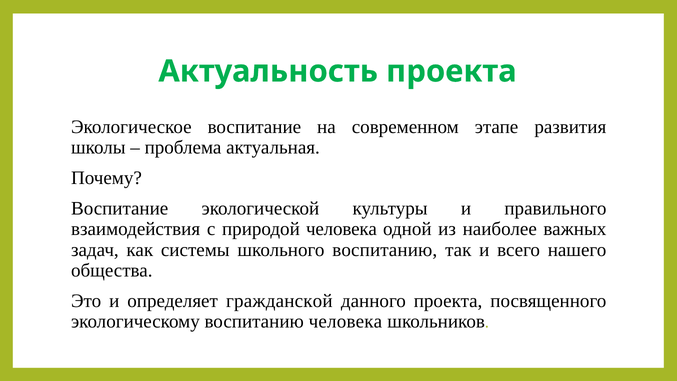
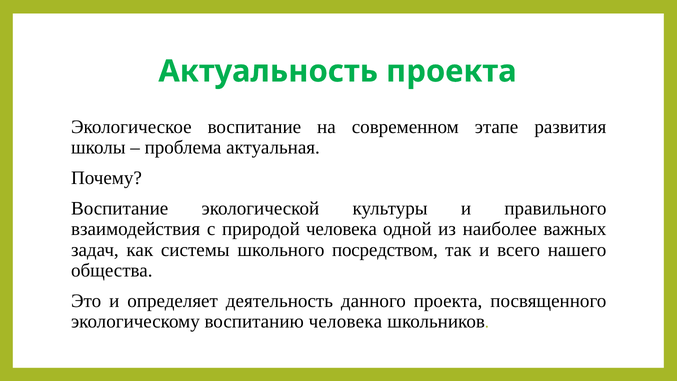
школьного воспитанию: воспитанию -> посредством (385, 250)
гражданской: гражданской -> деятельность (279, 301)
